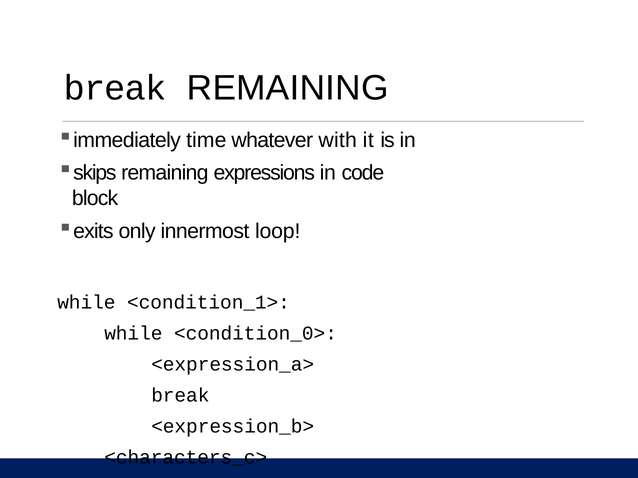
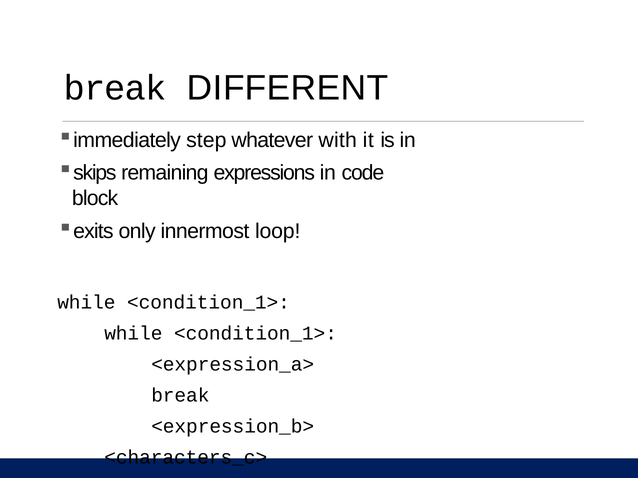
break REMAINING: REMAINING -> DIFFERENT (288, 88)
time: time -> step (206, 140)
<condition_0>: <condition_0> -> <condition_1> (256, 334)
